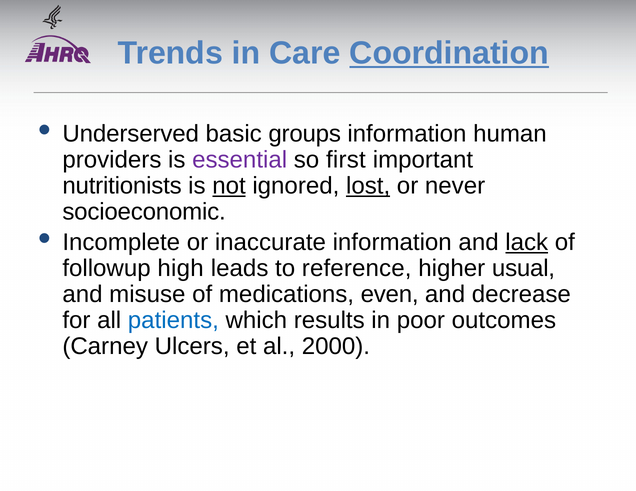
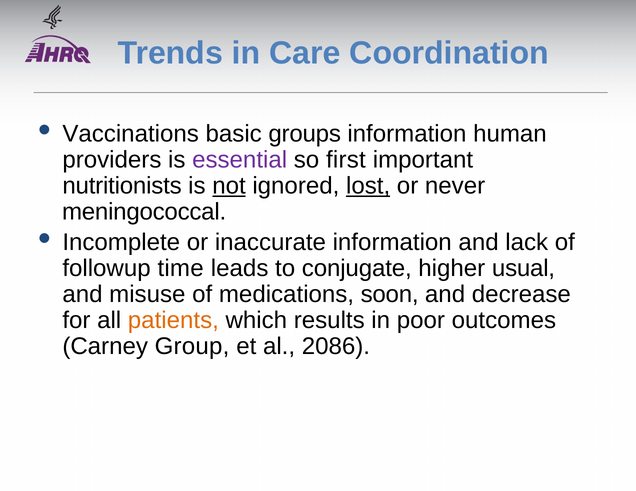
Coordination underline: present -> none (449, 53)
Underserved: Underserved -> Vaccinations (131, 134)
socioeconomic: socioeconomic -> meningococcal (144, 212)
lack underline: present -> none (527, 243)
high: high -> time (181, 269)
reference: reference -> conjugate (357, 269)
even: even -> soon (390, 295)
patients colour: blue -> orange (173, 321)
Ulcers: Ulcers -> Group (192, 347)
2000: 2000 -> 2086 (336, 347)
